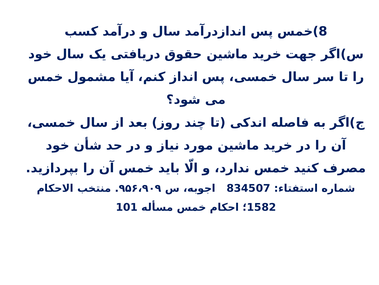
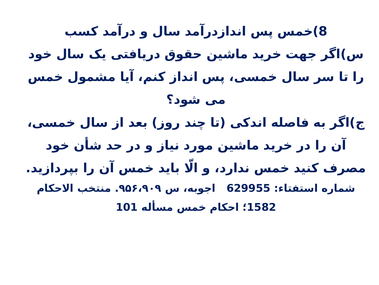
834507: 834507 -> 629955 (248, 188)
